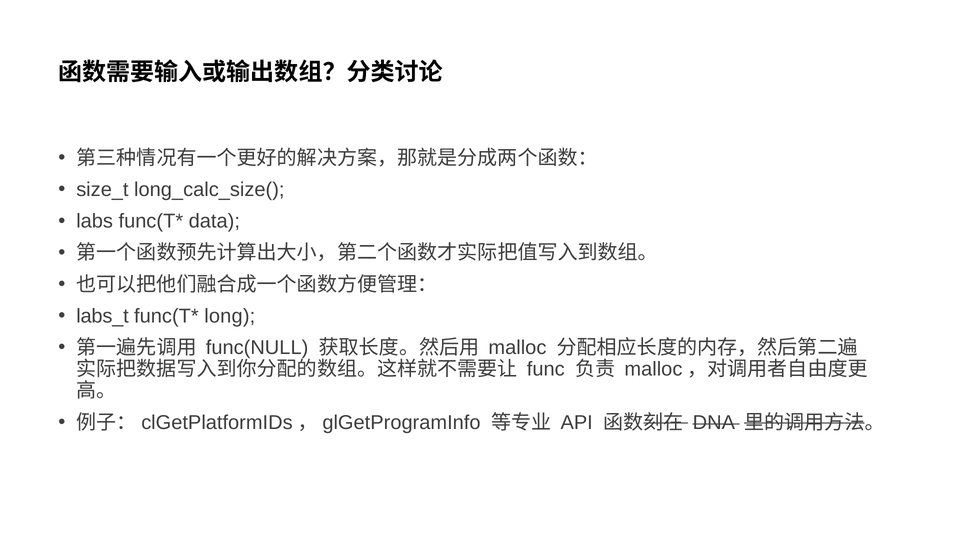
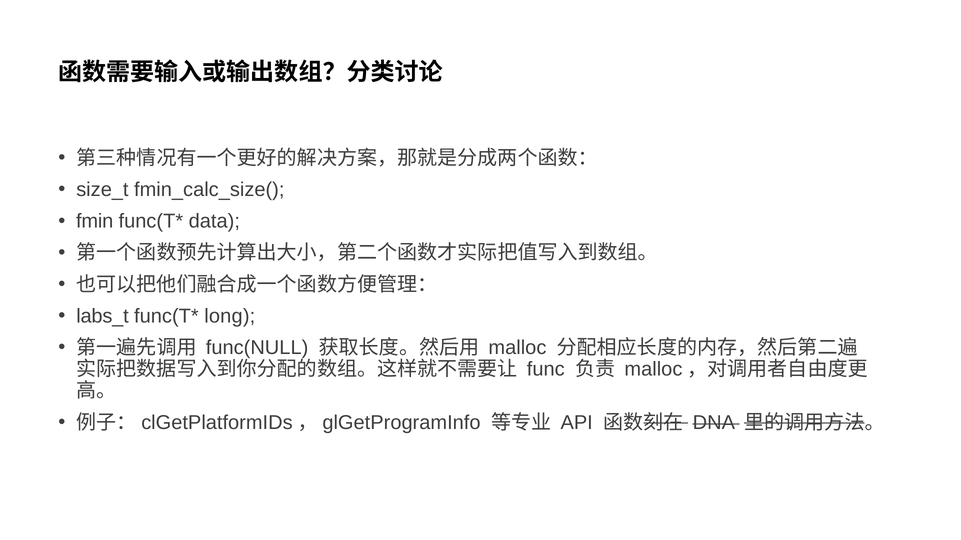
long_calc_size(: long_calc_size( -> fmin_calc_size( (209, 190)
labs: labs -> fmin (95, 221)
